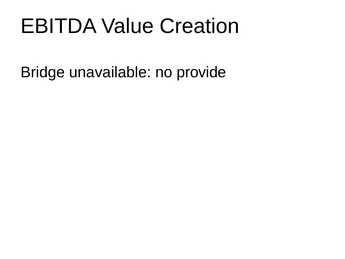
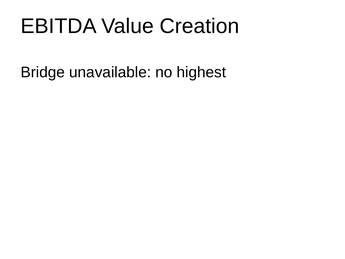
provide: provide -> highest (201, 72)
